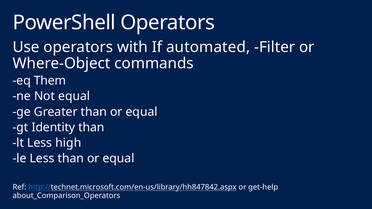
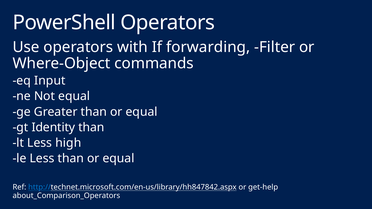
automated: automated -> forwarding (208, 47)
Them: Them -> Input (50, 81)
